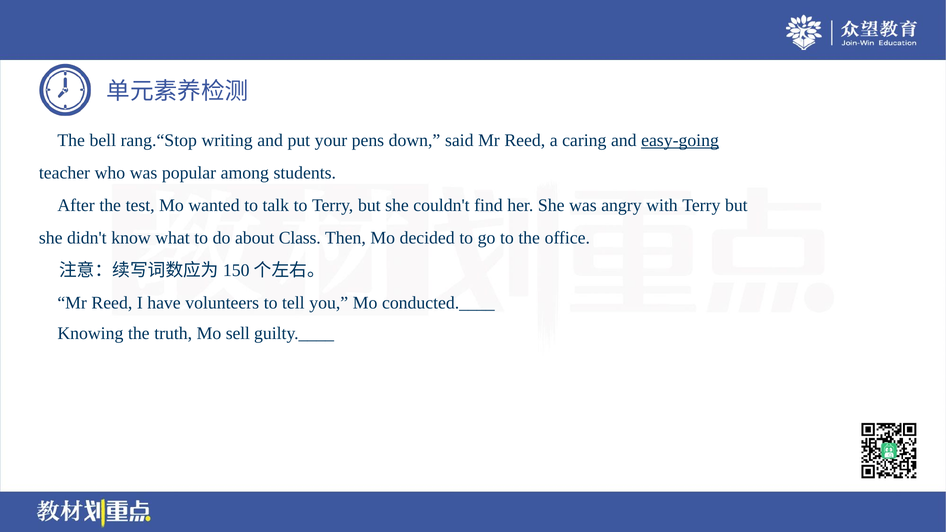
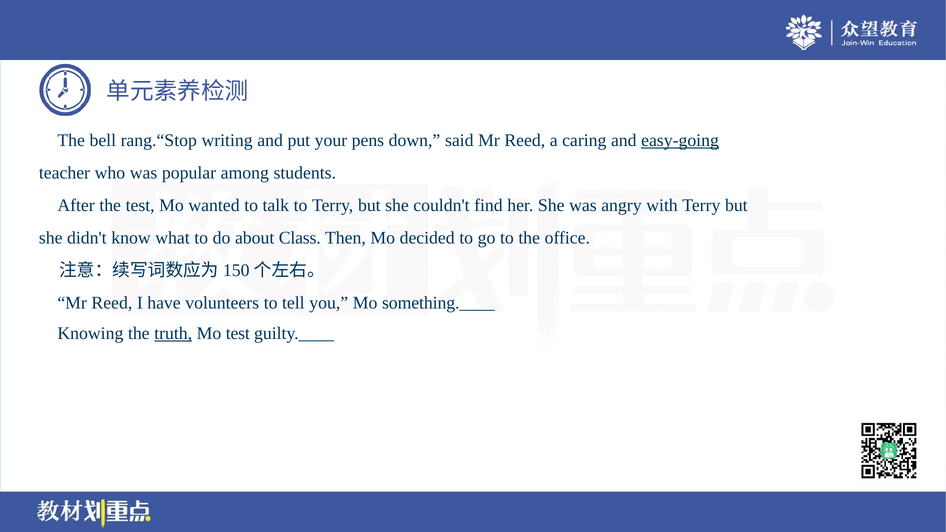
conducted.____: conducted.____ -> something.____ (438, 303)
truth underline: none -> present (173, 334)
Mo sell: sell -> test (238, 334)
